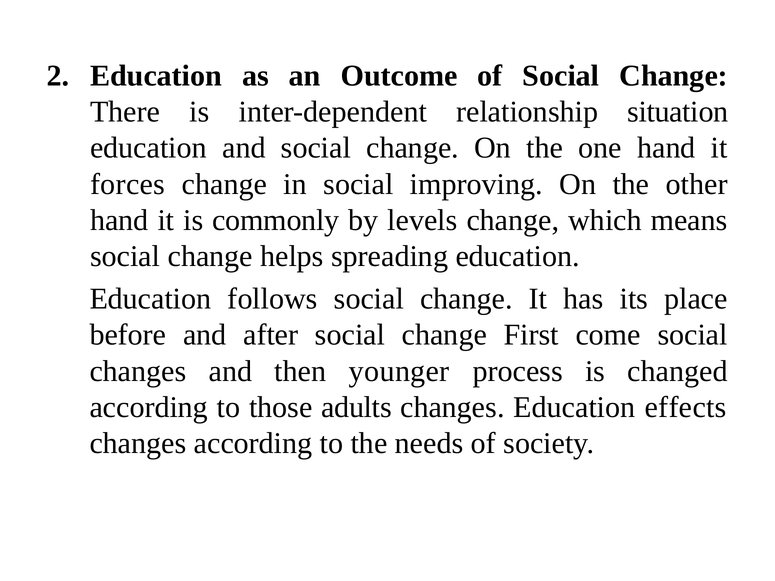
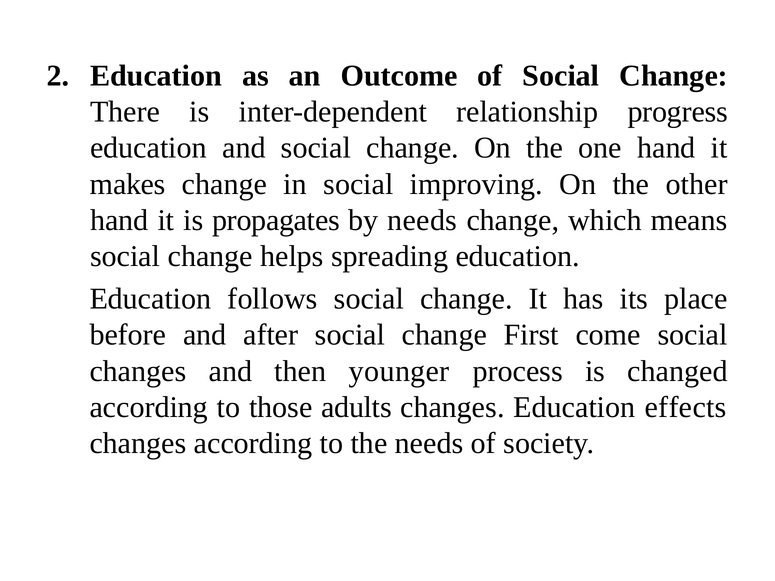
situation: situation -> progress (678, 112)
forces: forces -> makes (128, 184)
commonly: commonly -> propagates (276, 220)
by levels: levels -> needs (422, 220)
